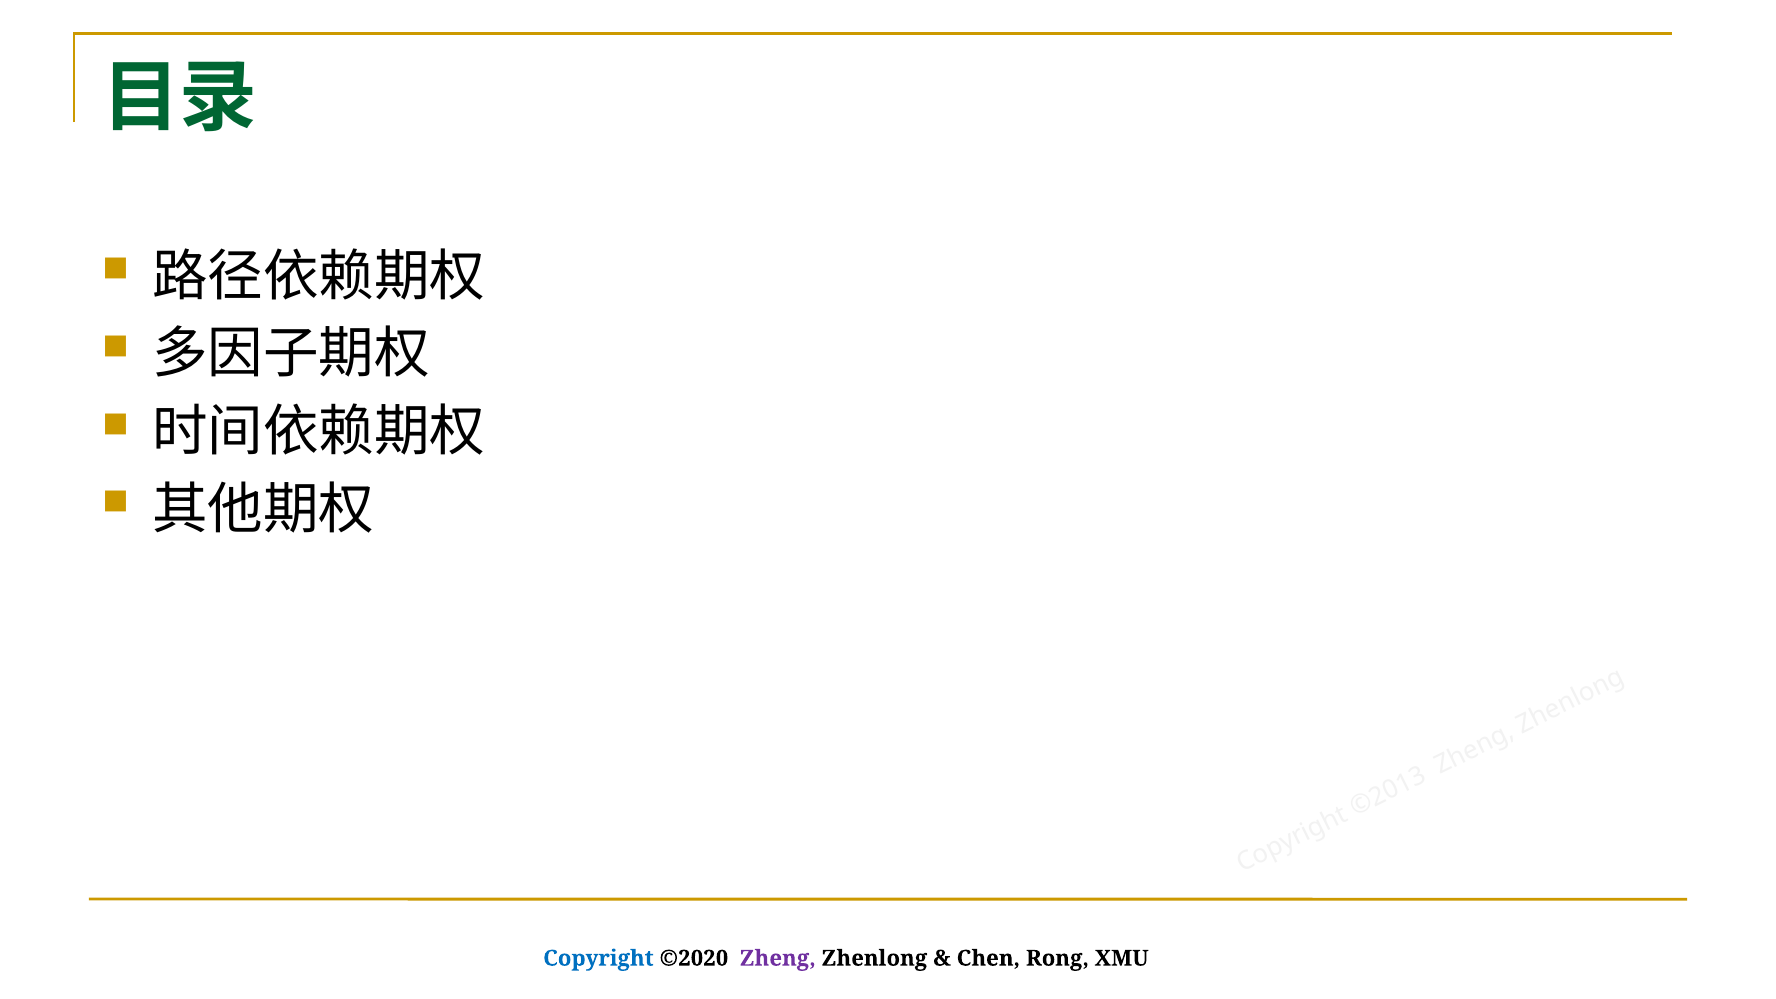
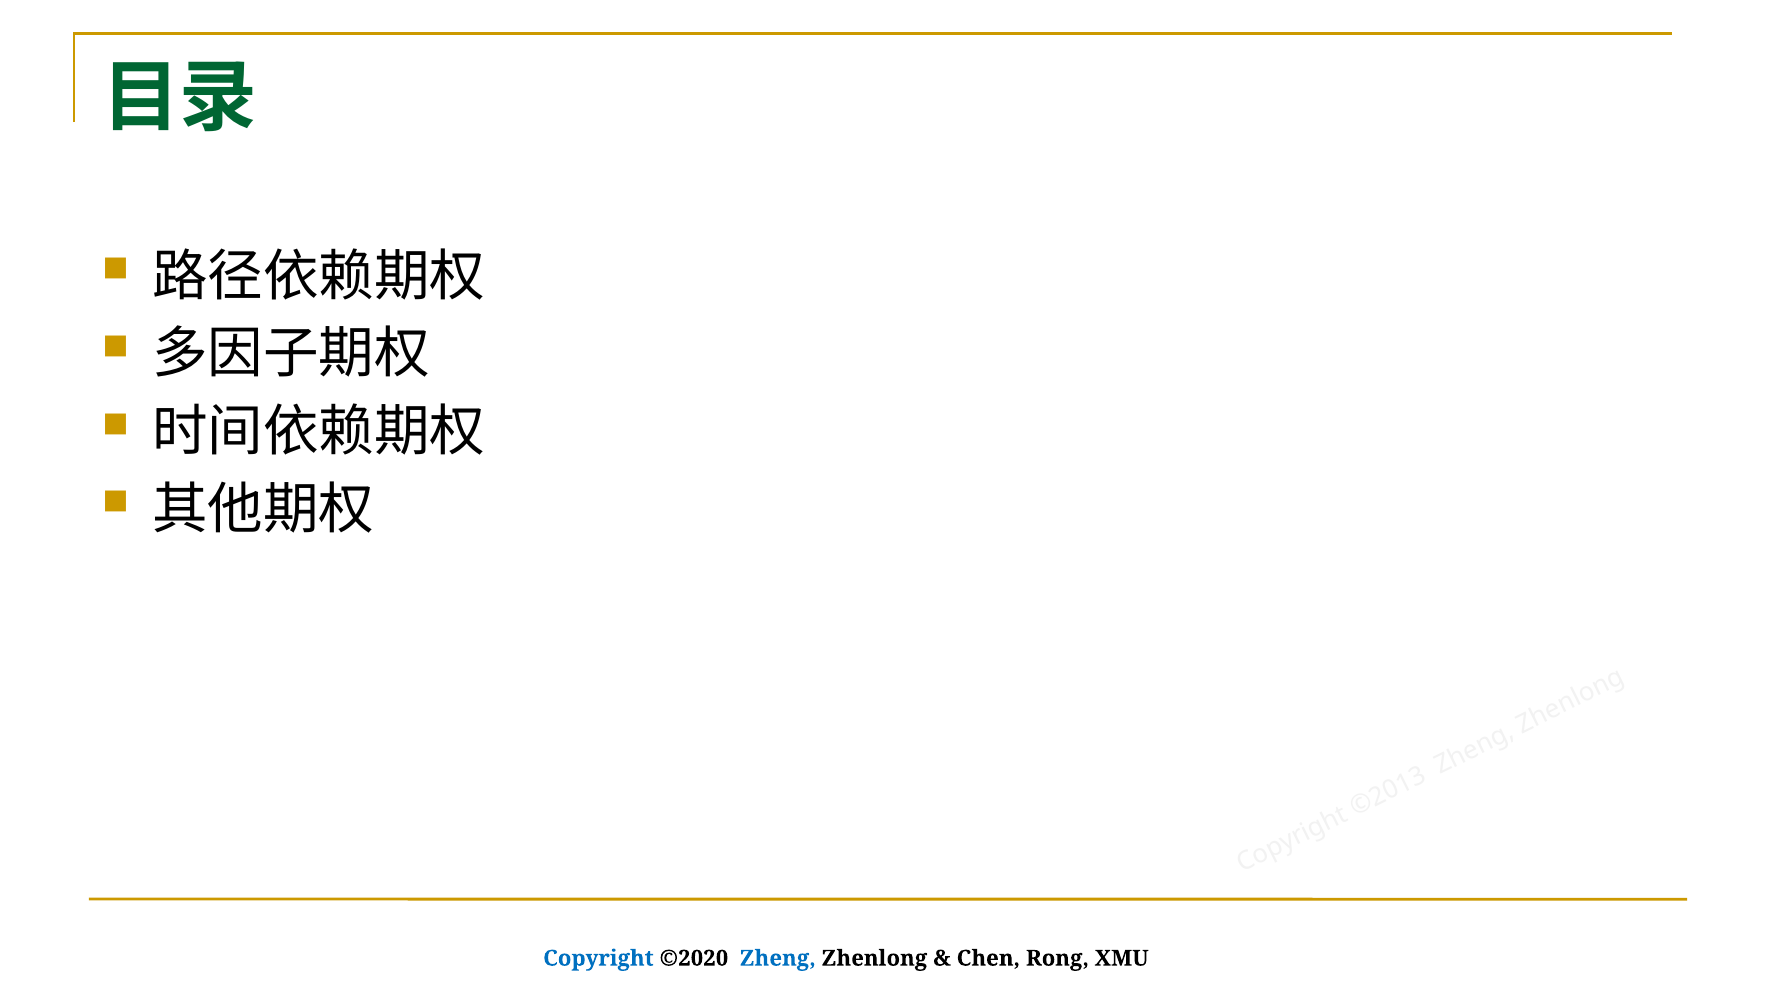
Zheng colour: purple -> blue (778, 958)
